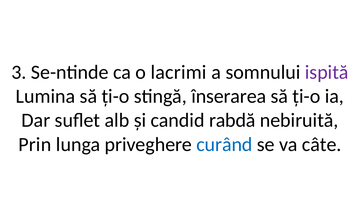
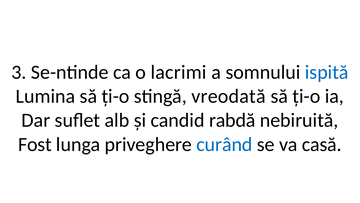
ispită colour: purple -> blue (327, 72)
înserarea: înserarea -> vreodată (229, 96)
Prin: Prin -> Fost (35, 144)
câte: câte -> casă (322, 144)
